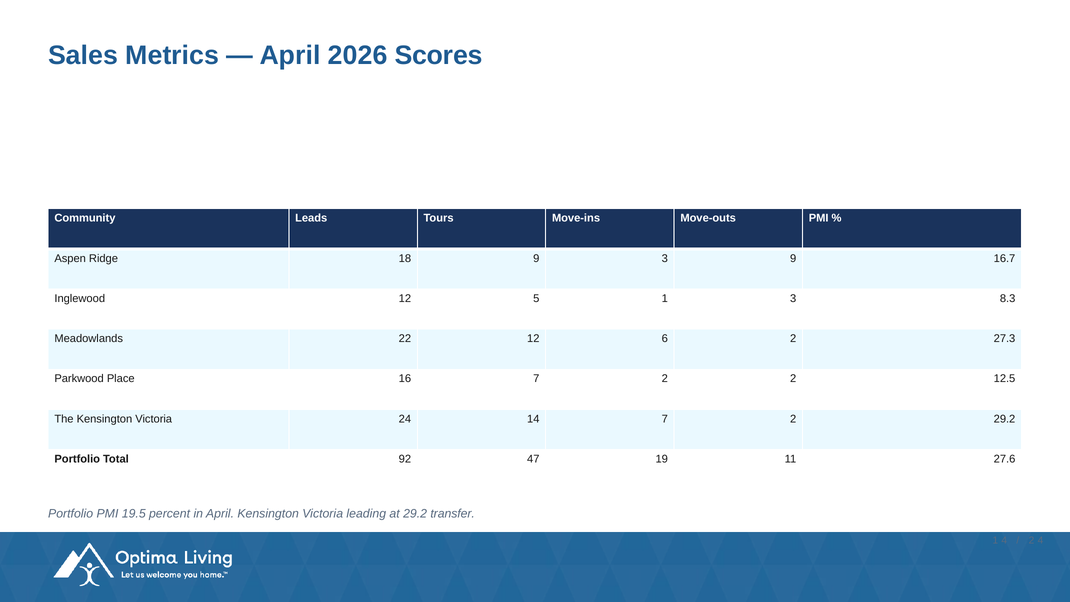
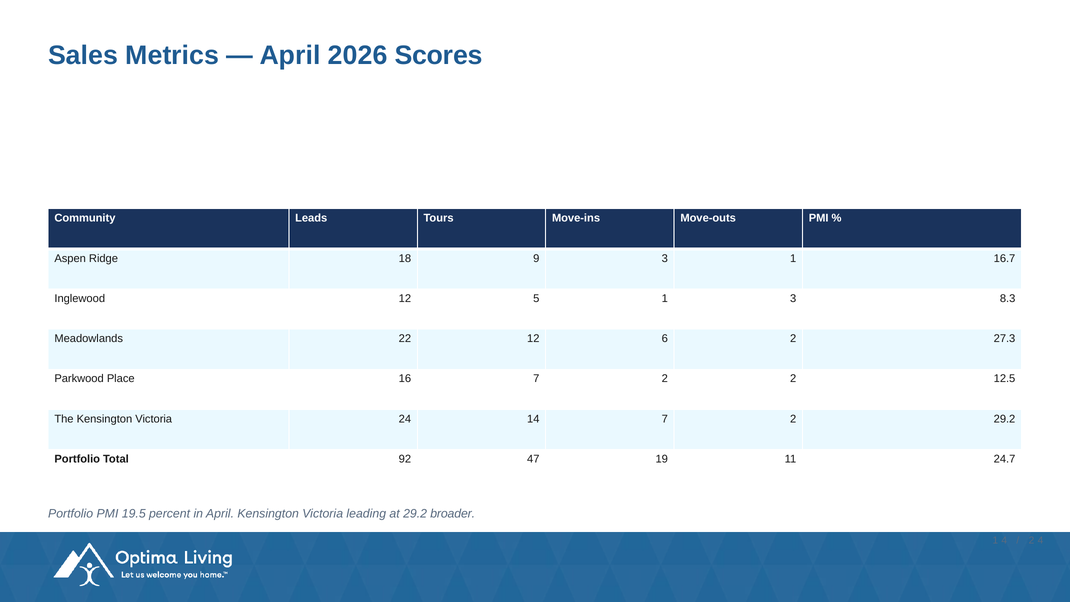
3 9: 9 -> 1 (793, 258)
27.6: 27.6 -> 24.7 (1005, 459)
transfer: transfer -> broader (453, 514)
